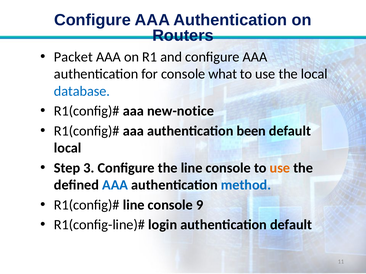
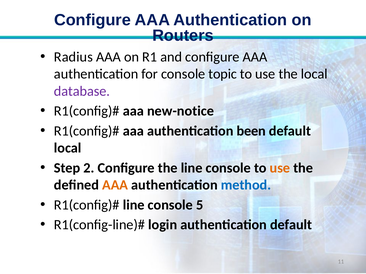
Packet: Packet -> Radius (73, 57)
what: what -> topic (223, 74)
database colour: blue -> purple (82, 91)
3: 3 -> 2 (89, 168)
AAA colour: blue -> orange (115, 185)
9: 9 -> 5 (200, 205)
